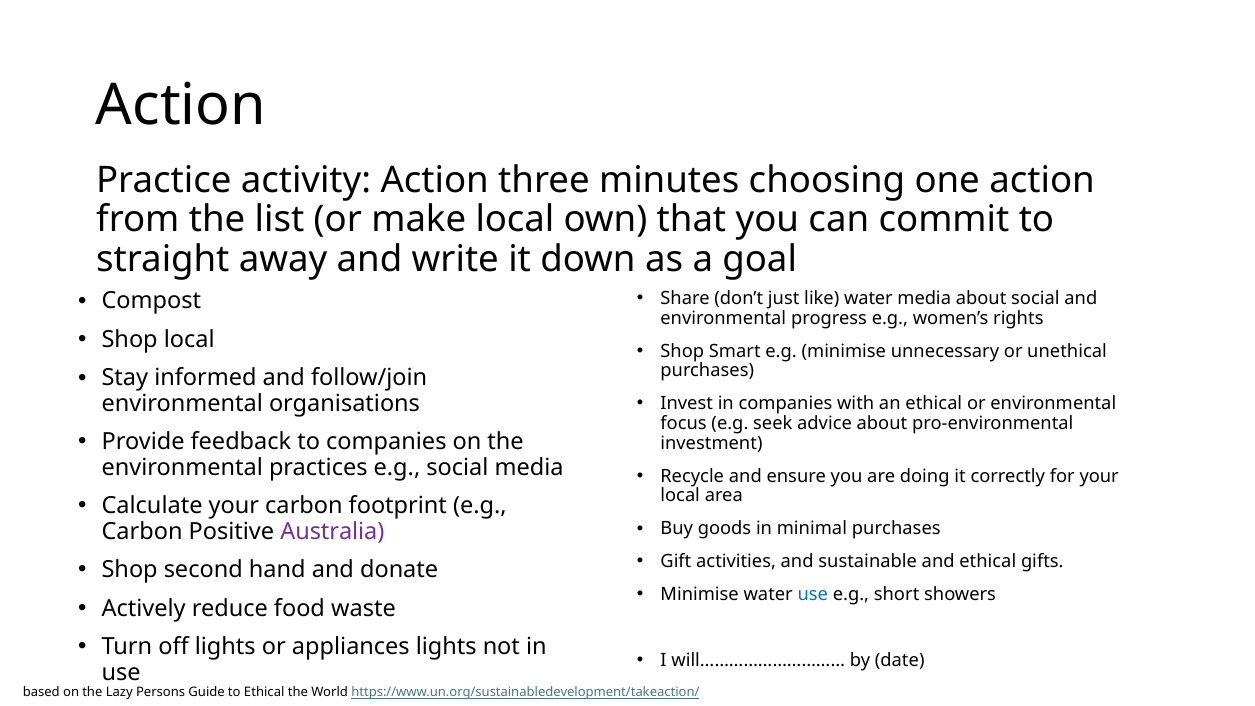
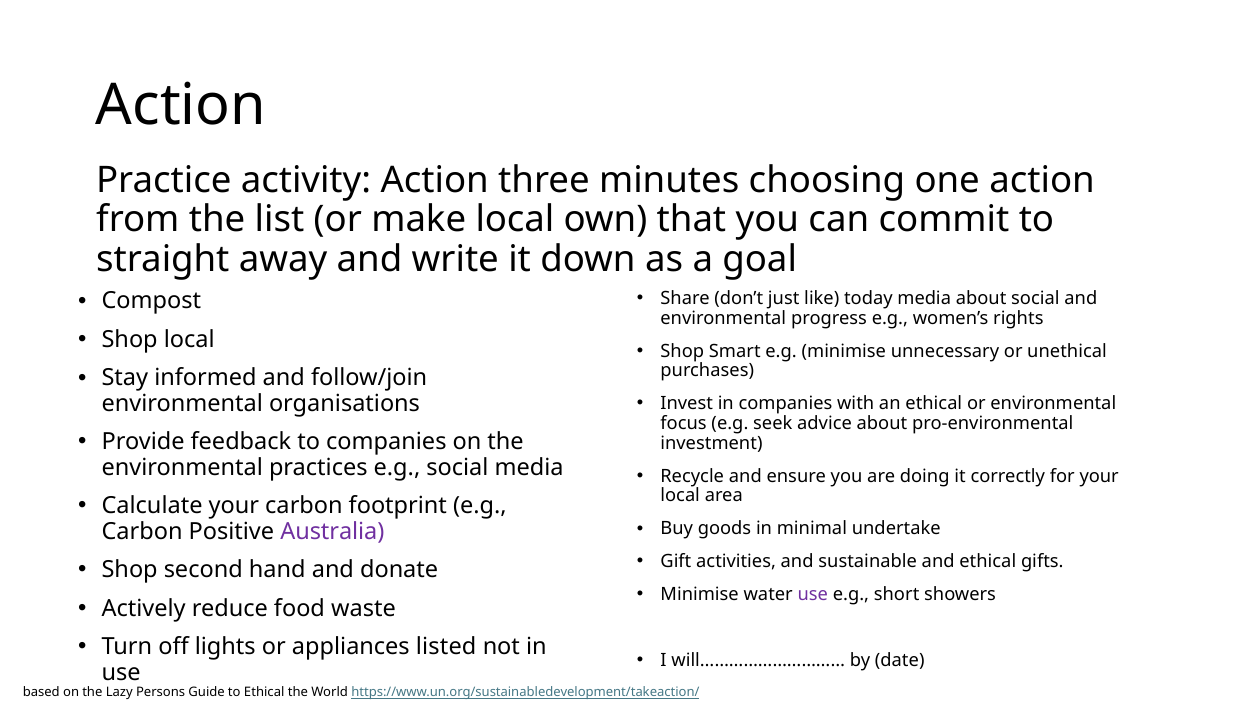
like water: water -> today (868, 298)
minimal purchases: purchases -> undertake (896, 529)
use colour: blue -> purple (813, 594)
appliances lights: lights -> listed (446, 647)
